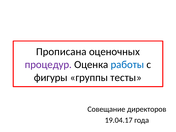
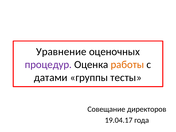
Прописана: Прописана -> Уравнение (61, 52)
работы colour: blue -> orange (127, 65)
фигуры: фигуры -> датами (51, 77)
